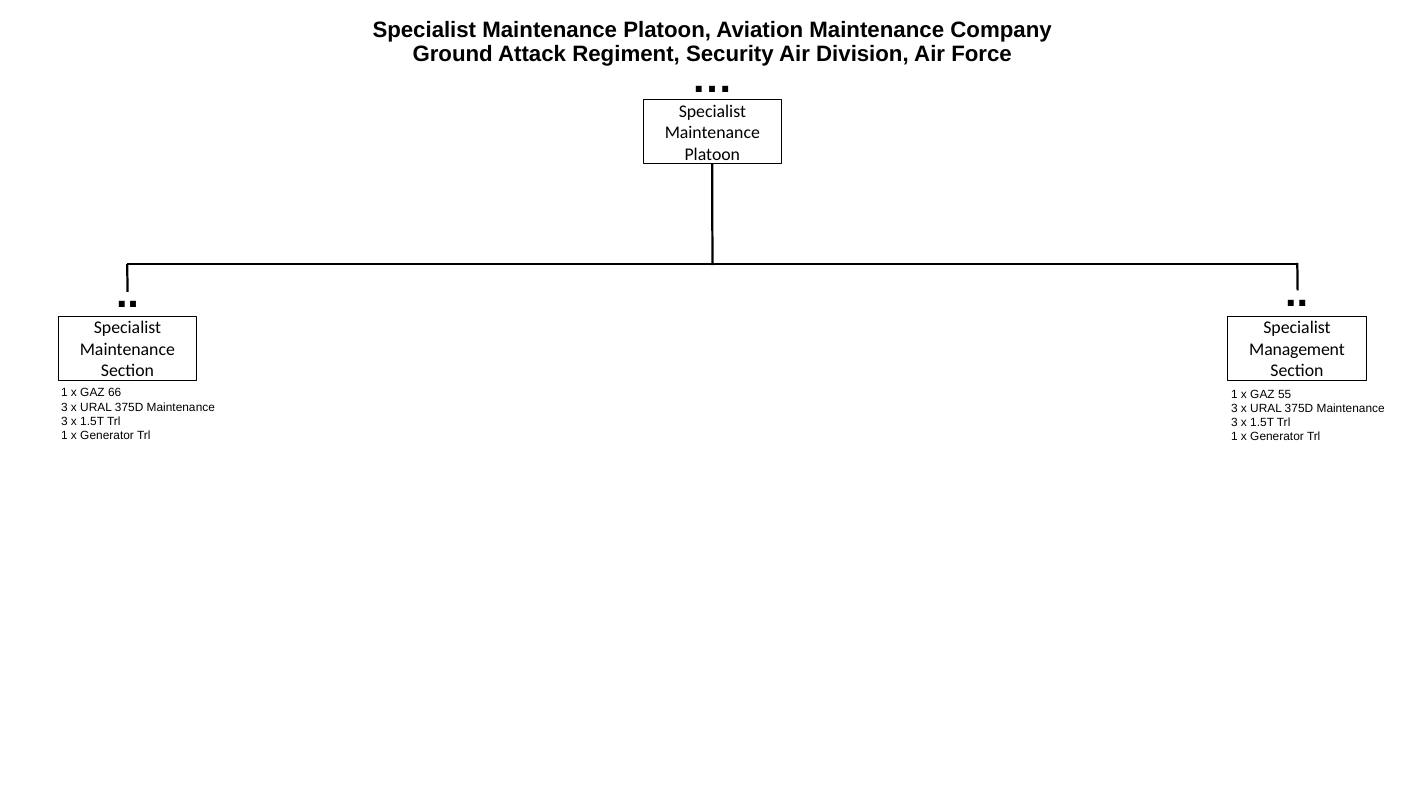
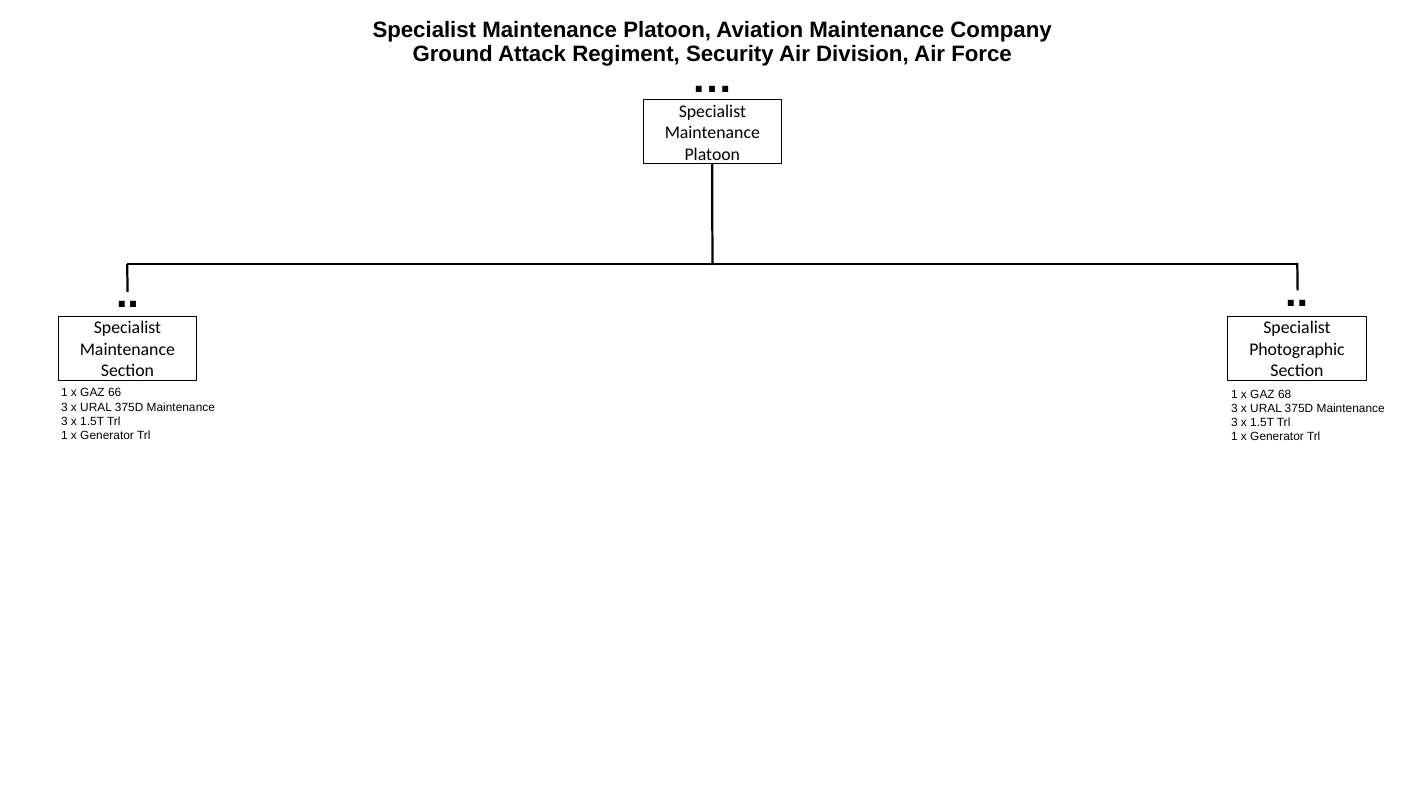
Management: Management -> Photographic (1297, 349)
55: 55 -> 68 (1285, 394)
